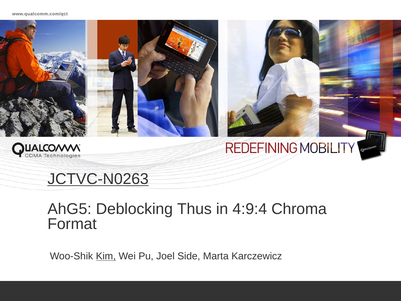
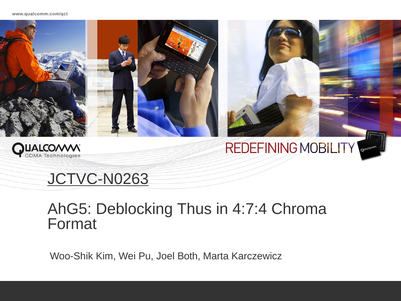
4:9:4: 4:9:4 -> 4:7:4 (250, 209)
Kim underline: present -> none (106, 256)
Side: Side -> Both (189, 256)
